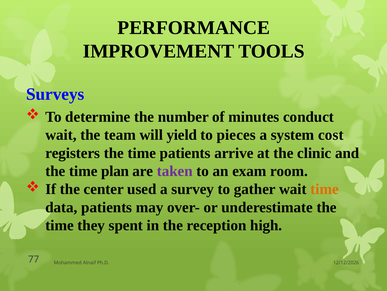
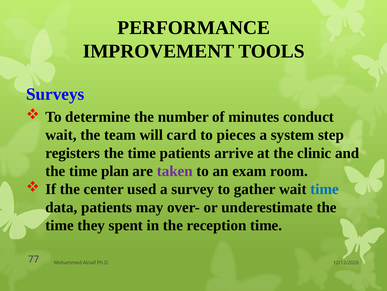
yield: yield -> card (182, 135)
cost: cost -> step (331, 135)
time colour: orange -> blue (325, 189)
reception high: high -> time (266, 225)
